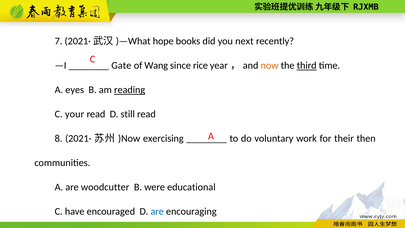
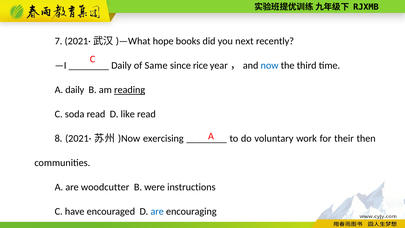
Gate: Gate -> Daily (121, 65)
Wang: Wang -> Same (156, 65)
now colour: orange -> blue (270, 65)
third underline: present -> none (307, 65)
A eyes: eyes -> daily (75, 90)
your: your -> soda (75, 114)
still: still -> like (128, 114)
educational: educational -> instructions (191, 187)
